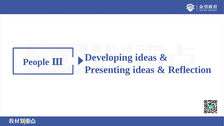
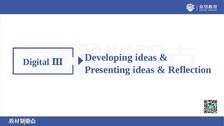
People: People -> Digital (36, 62)
